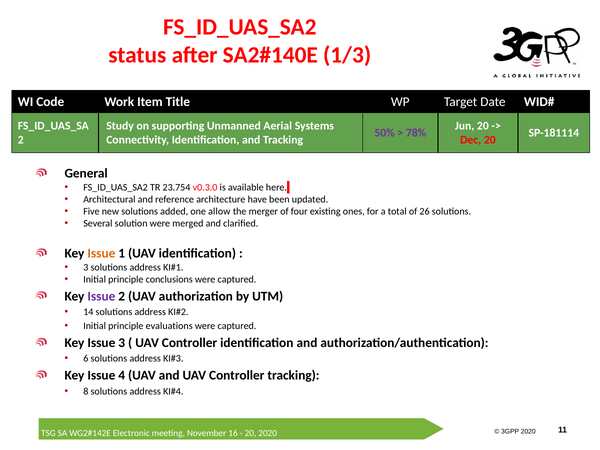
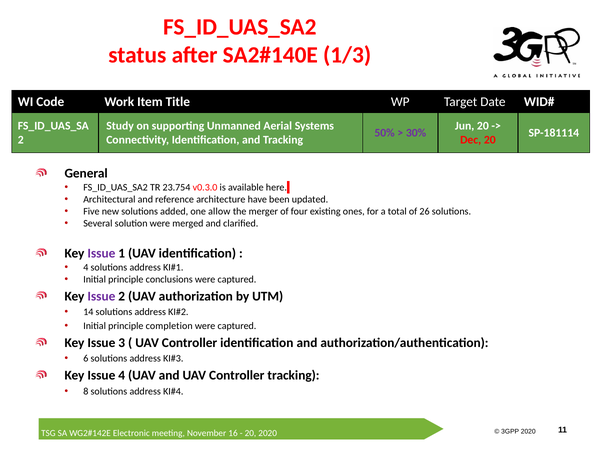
78%: 78% -> 30% (416, 133)
Issue colour: orange -> purple (101, 253)
3: 3 -> 4 (86, 267)
evaluations: evaluations -> completion (169, 326)
